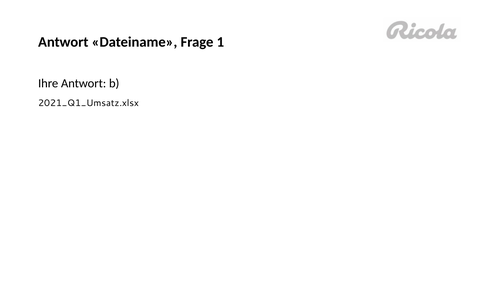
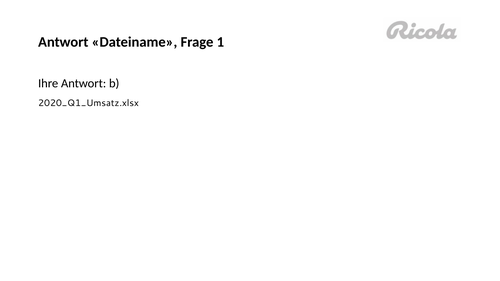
2021_Q1_Umsatz.xlsx: 2021_Q1_Umsatz.xlsx -> 2020_Q1_Umsatz.xlsx (88, 103)
